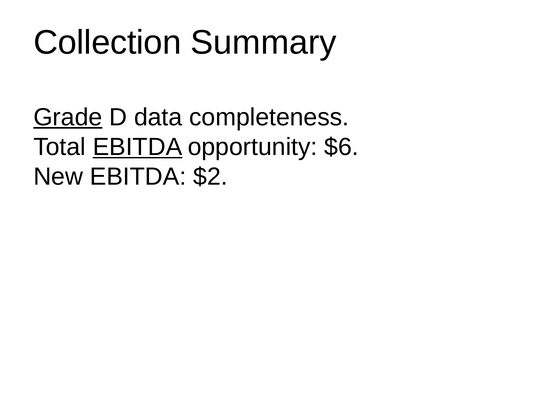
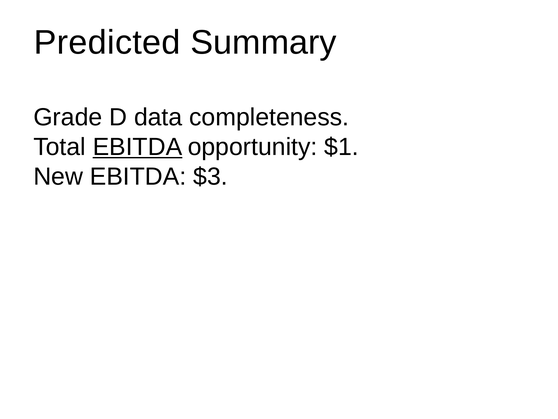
Collection: Collection -> Predicted (107, 42)
Grade underline: present -> none (68, 117)
$6: $6 -> $1 (341, 147)
$2: $2 -> $3 (211, 177)
